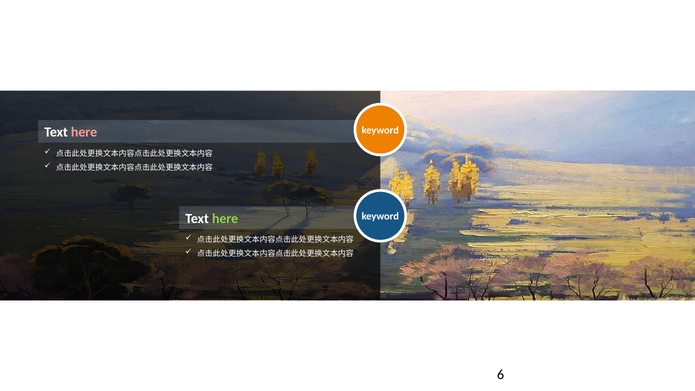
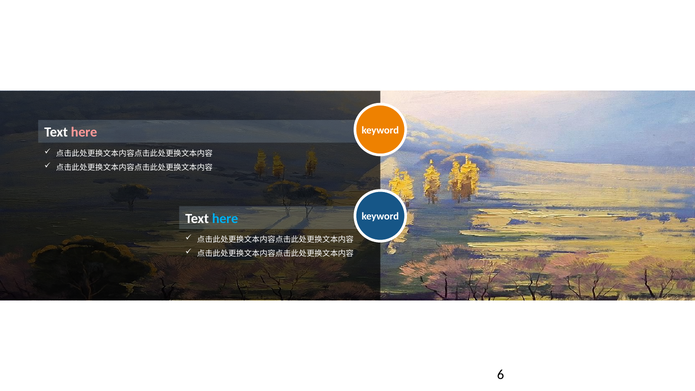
here colour: light green -> light blue (225, 219)
